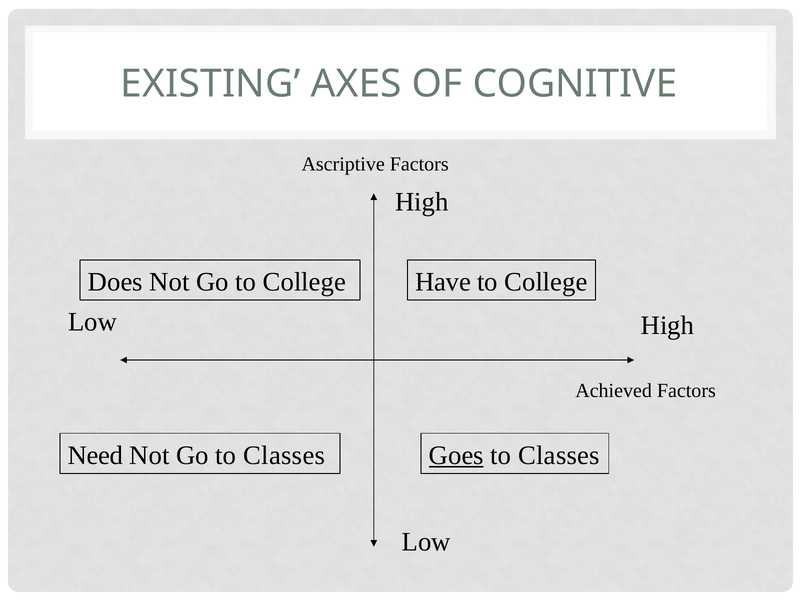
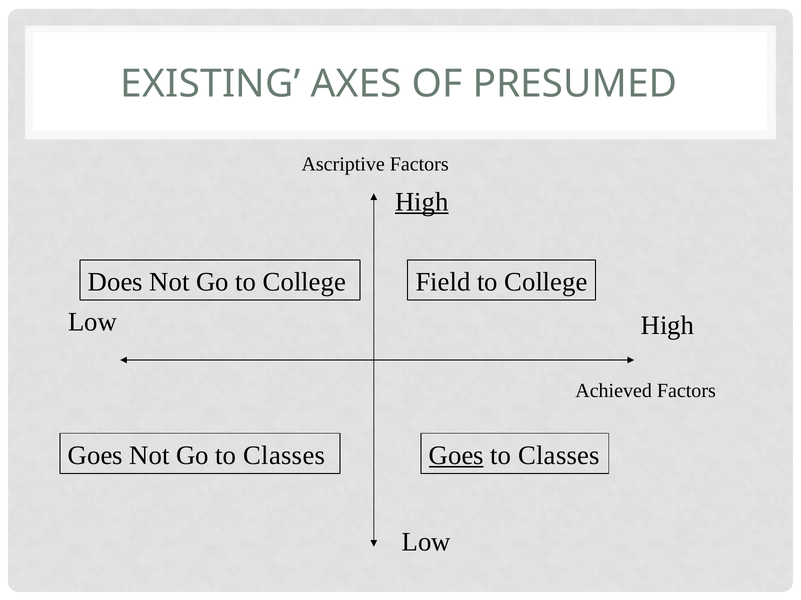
COGNITIVE: COGNITIVE -> PRESUMED (575, 84)
High underline: none -> present (422, 202)
Have: Have -> Field (443, 282)
Need: Need -> Goes (95, 456)
